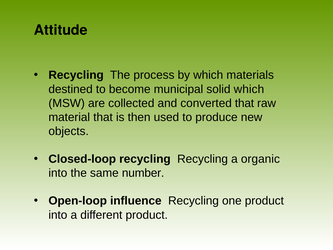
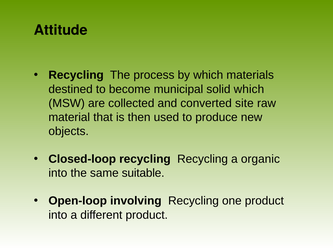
converted that: that -> site (244, 103)
number: number -> suitable (143, 173)
influence: influence -> involving (136, 201)
